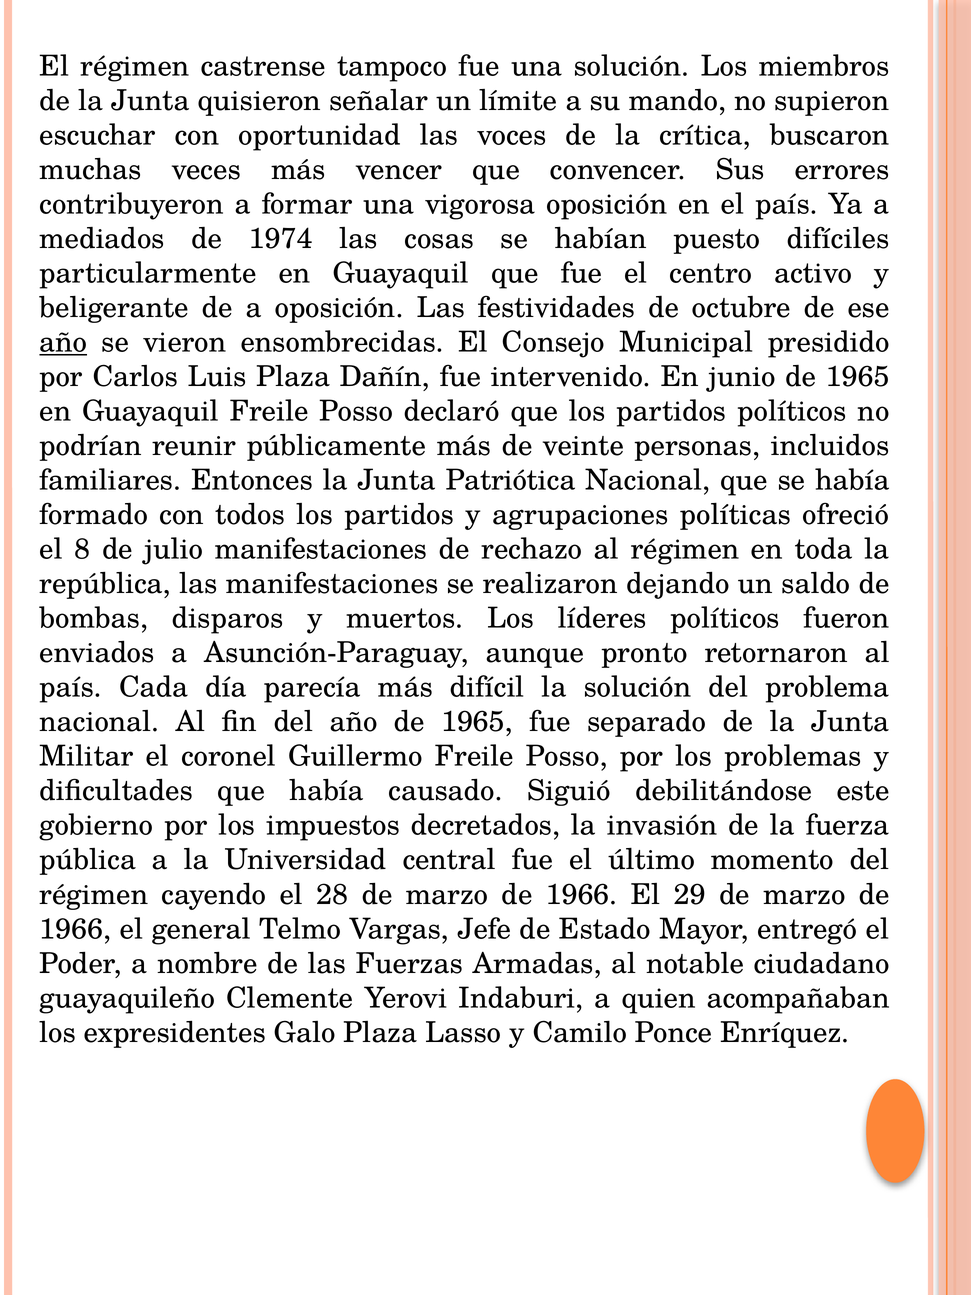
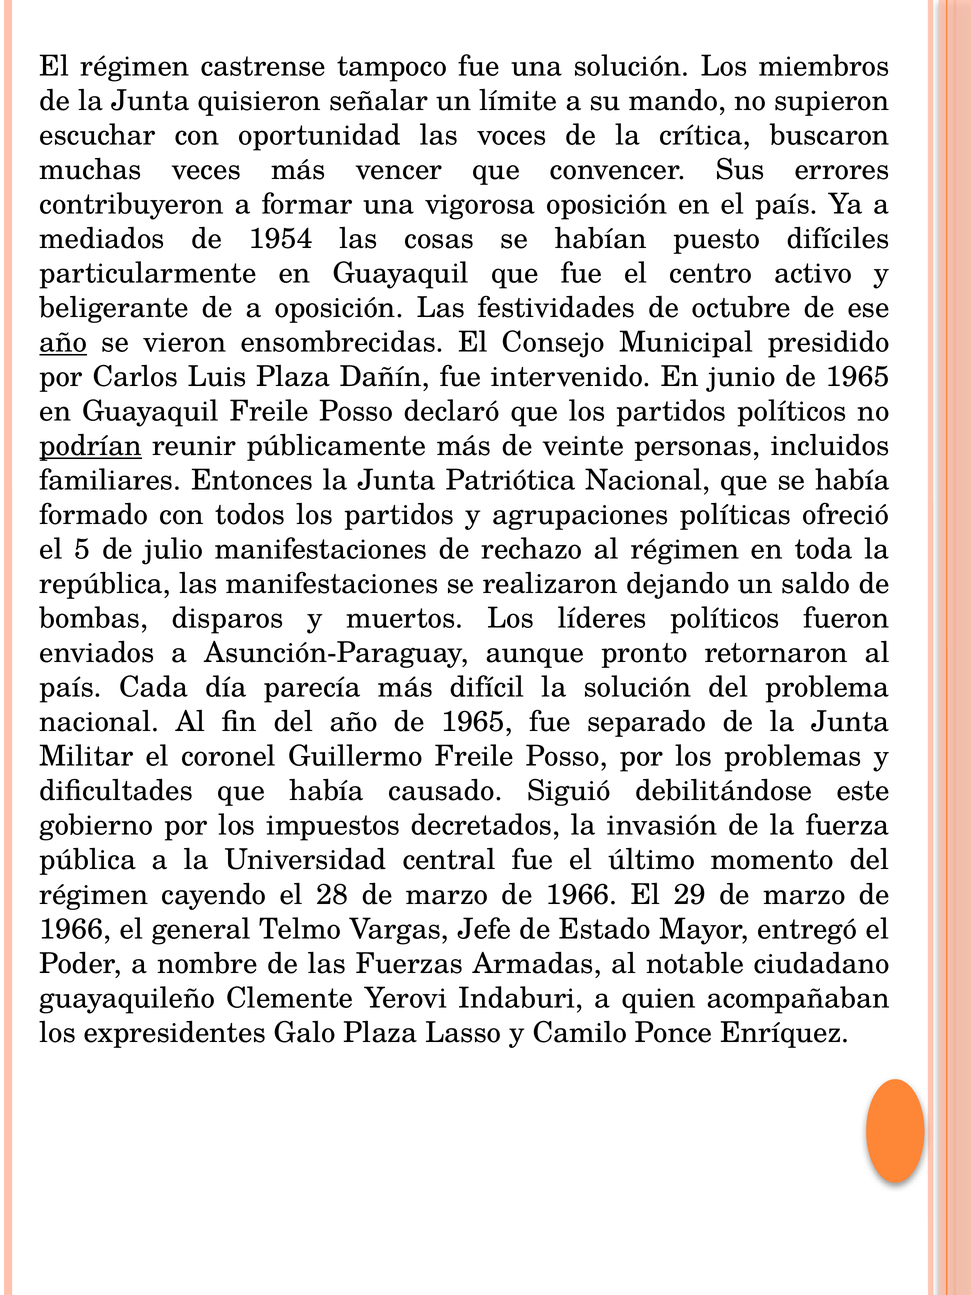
1974: 1974 -> 1954 (281, 239)
podrían underline: none -> present (91, 446)
8: 8 -> 5 (82, 549)
